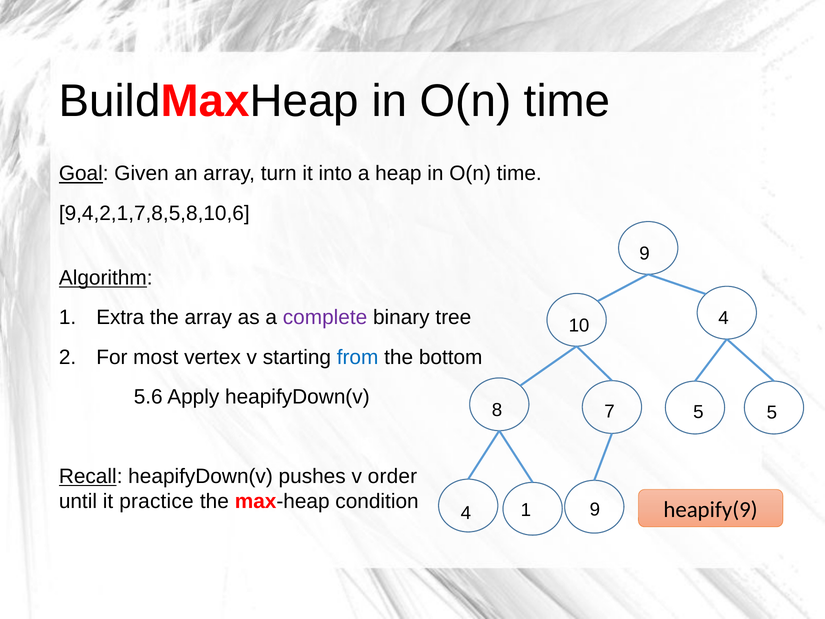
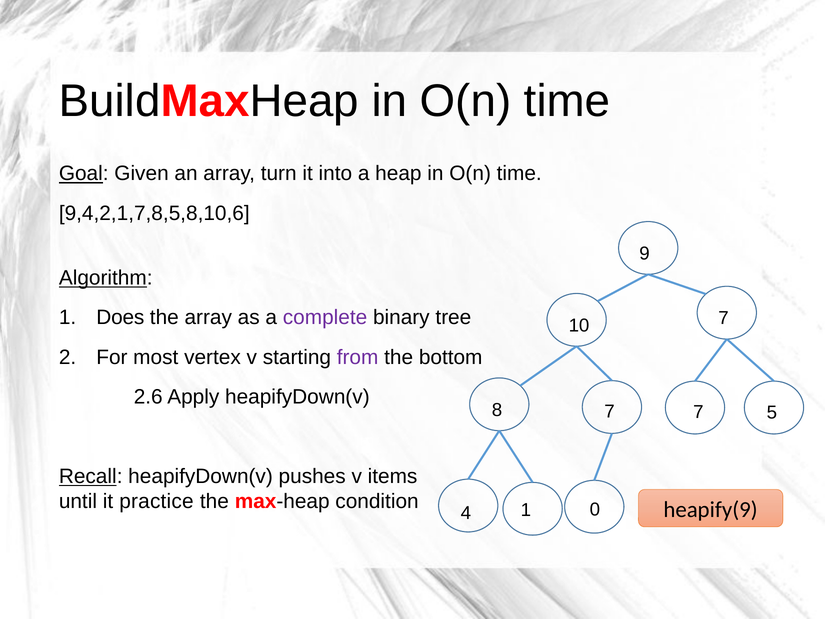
Extra: Extra -> Does (120, 317)
10 4: 4 -> 7 (723, 318)
from colour: blue -> purple (358, 357)
5.6: 5.6 -> 2.6 (148, 397)
7 5: 5 -> 7 (698, 412)
order: order -> items (393, 476)
1 9: 9 -> 0 (595, 509)
